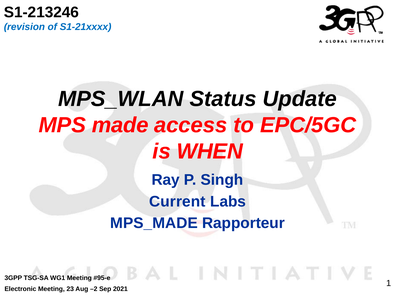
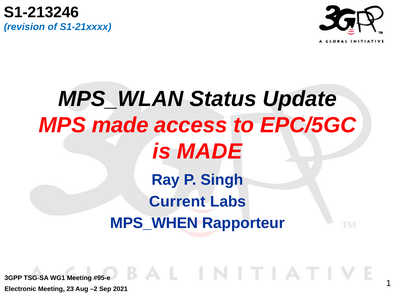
is WHEN: WHEN -> MADE (210, 152)
MPS_MADE: MPS_MADE -> MPS_WHEN (154, 223)
